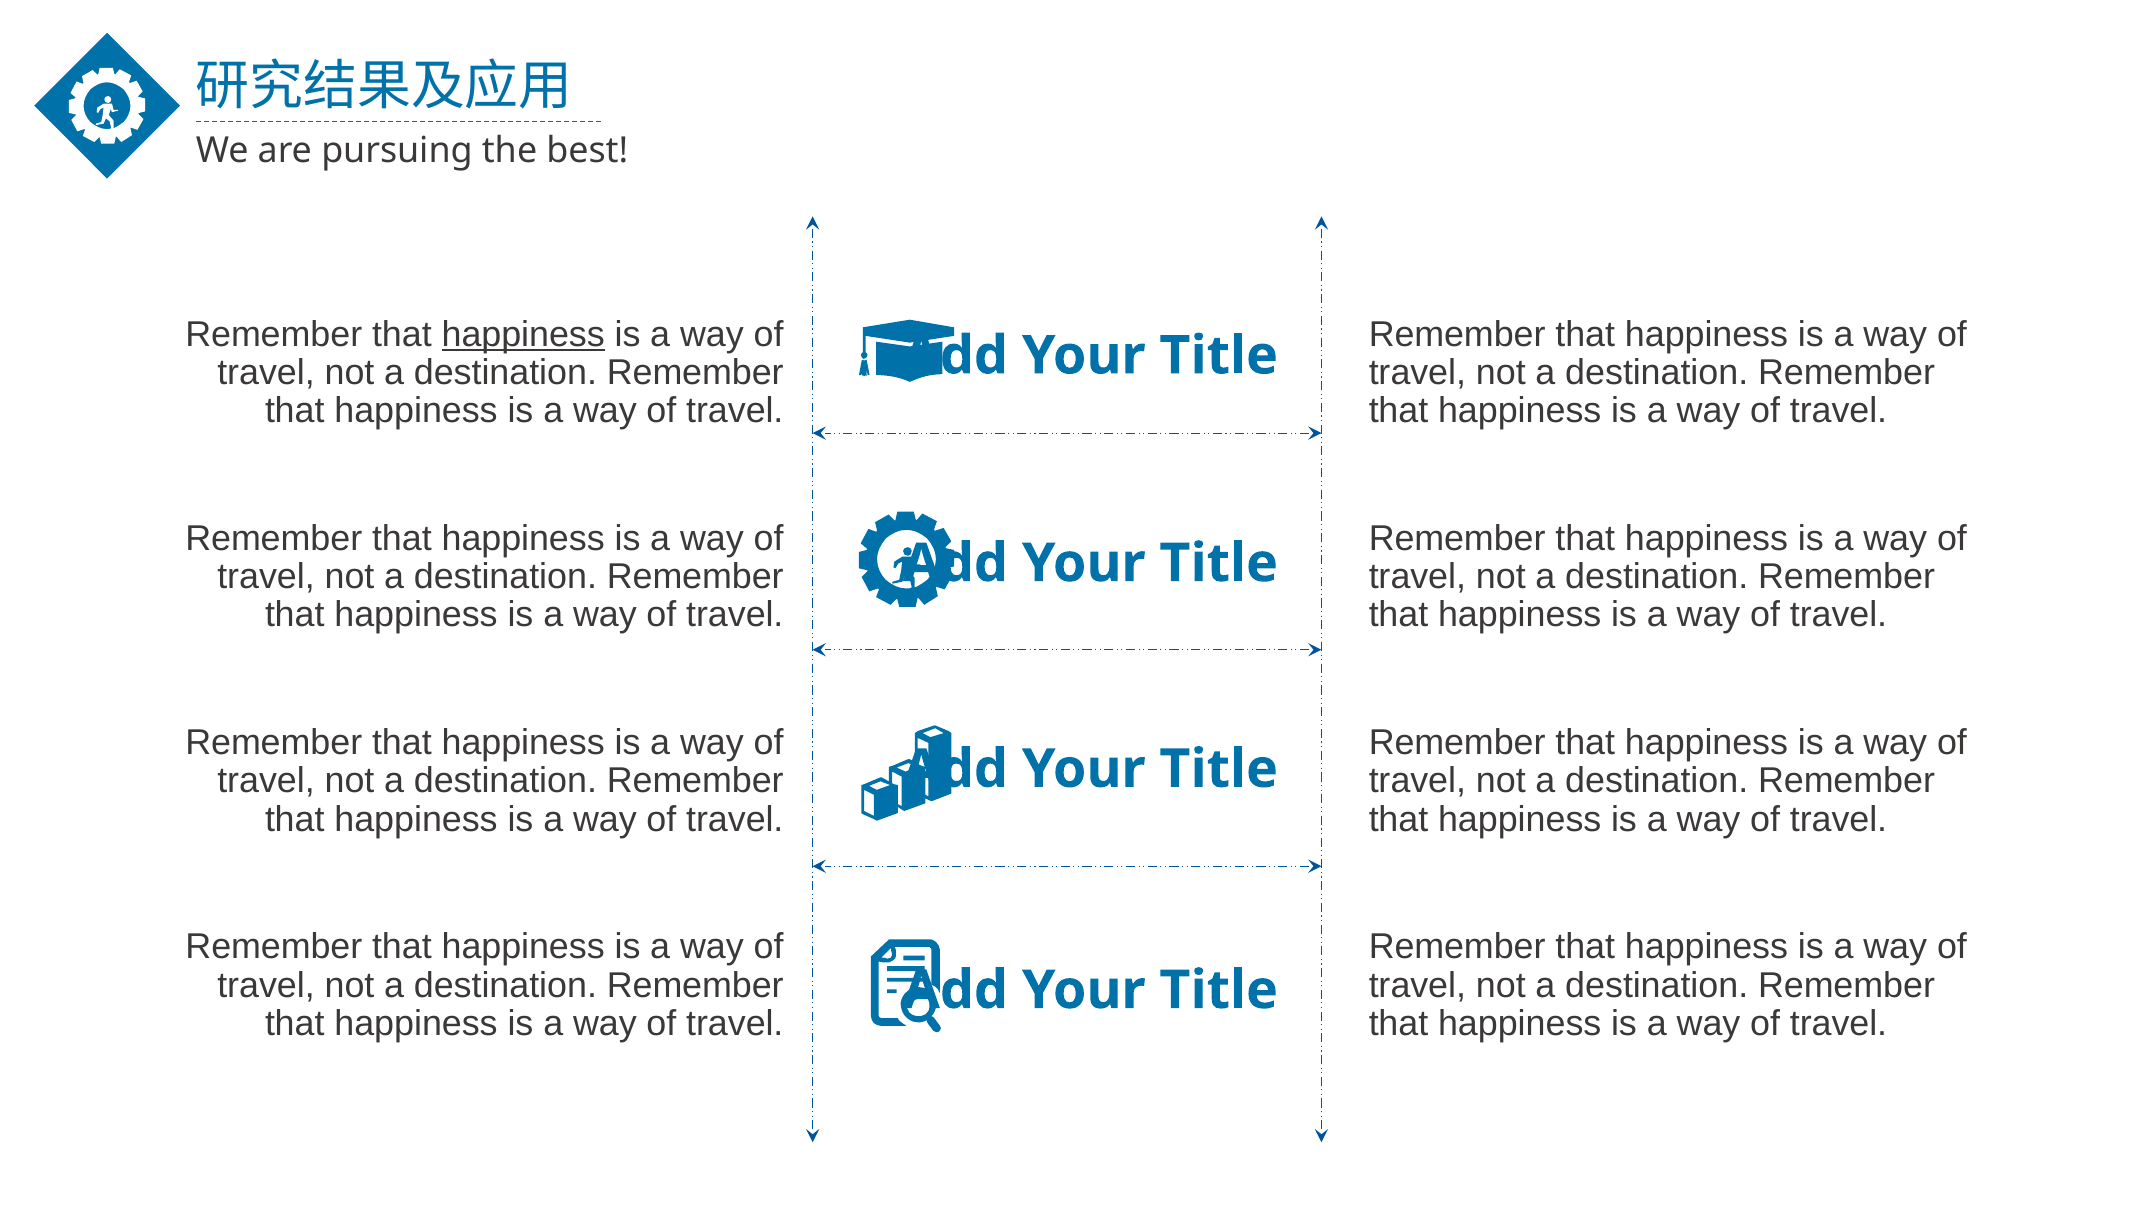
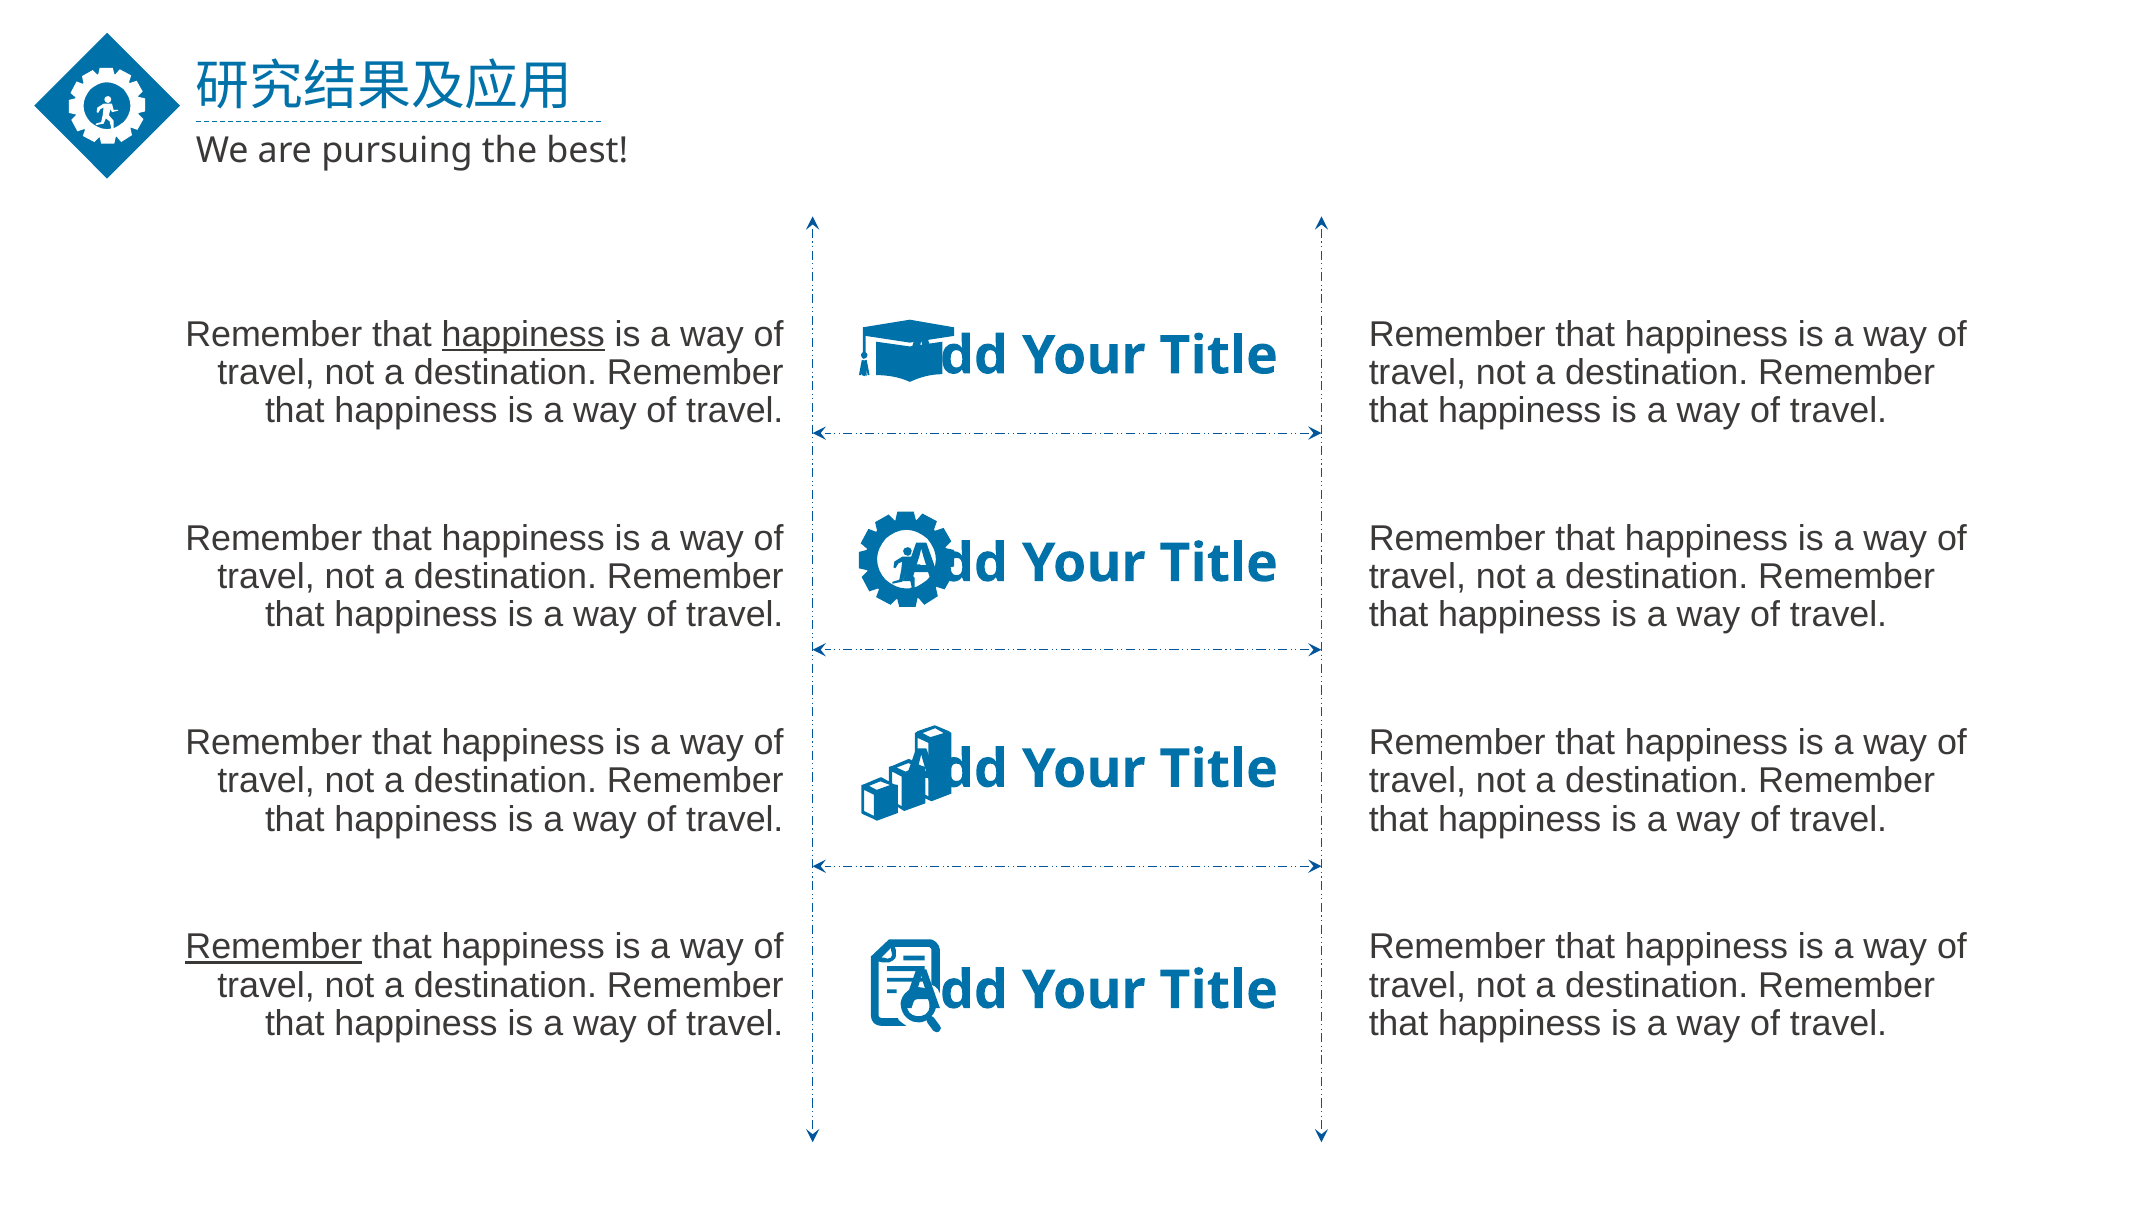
Remember underline: none -> present (274, 947)
